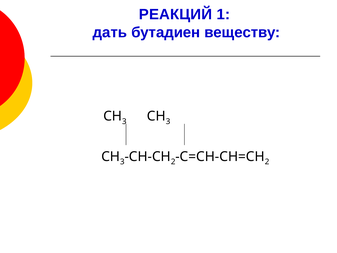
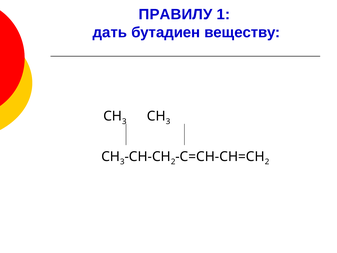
РЕАКЦИЙ: РЕАКЦИЙ -> ПРАВИЛУ (176, 15)
